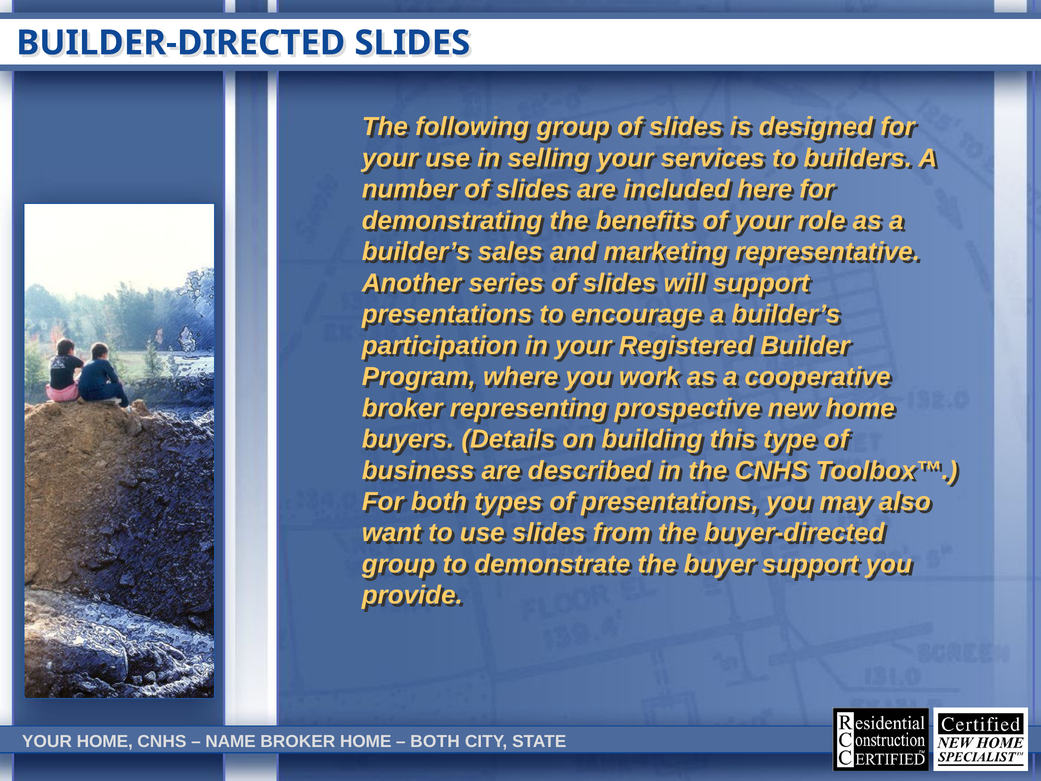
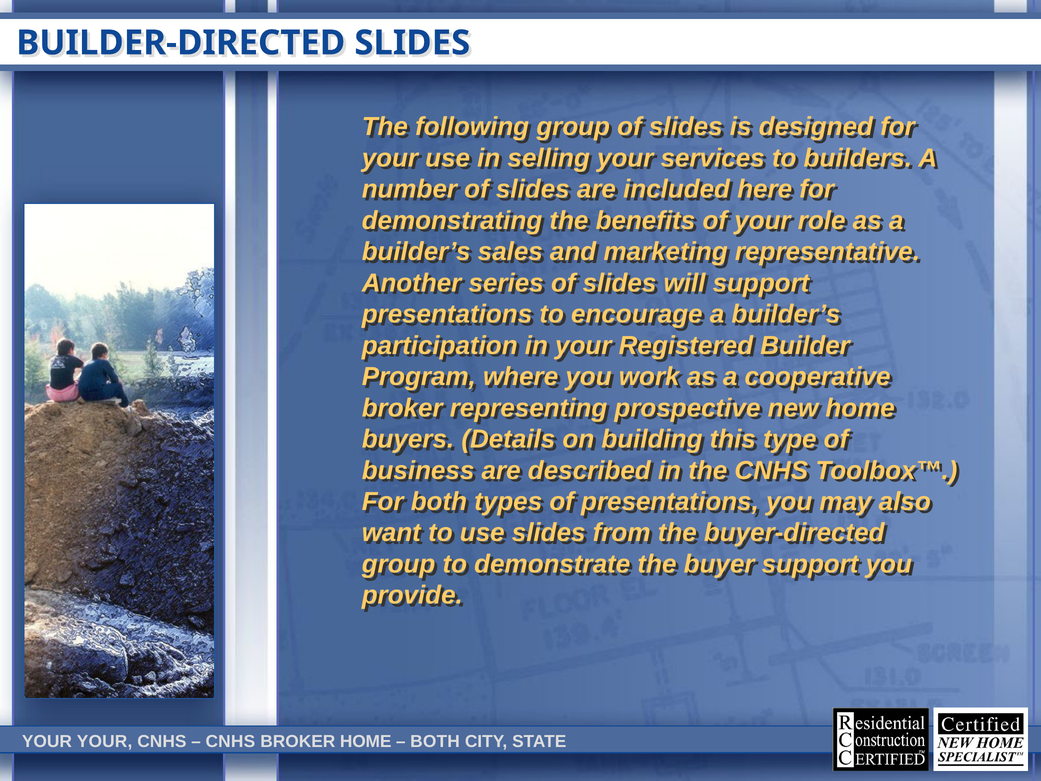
YOUR HOME: HOME -> YOUR (105, 741)
NAME: NAME -> CNHS (230, 741)
